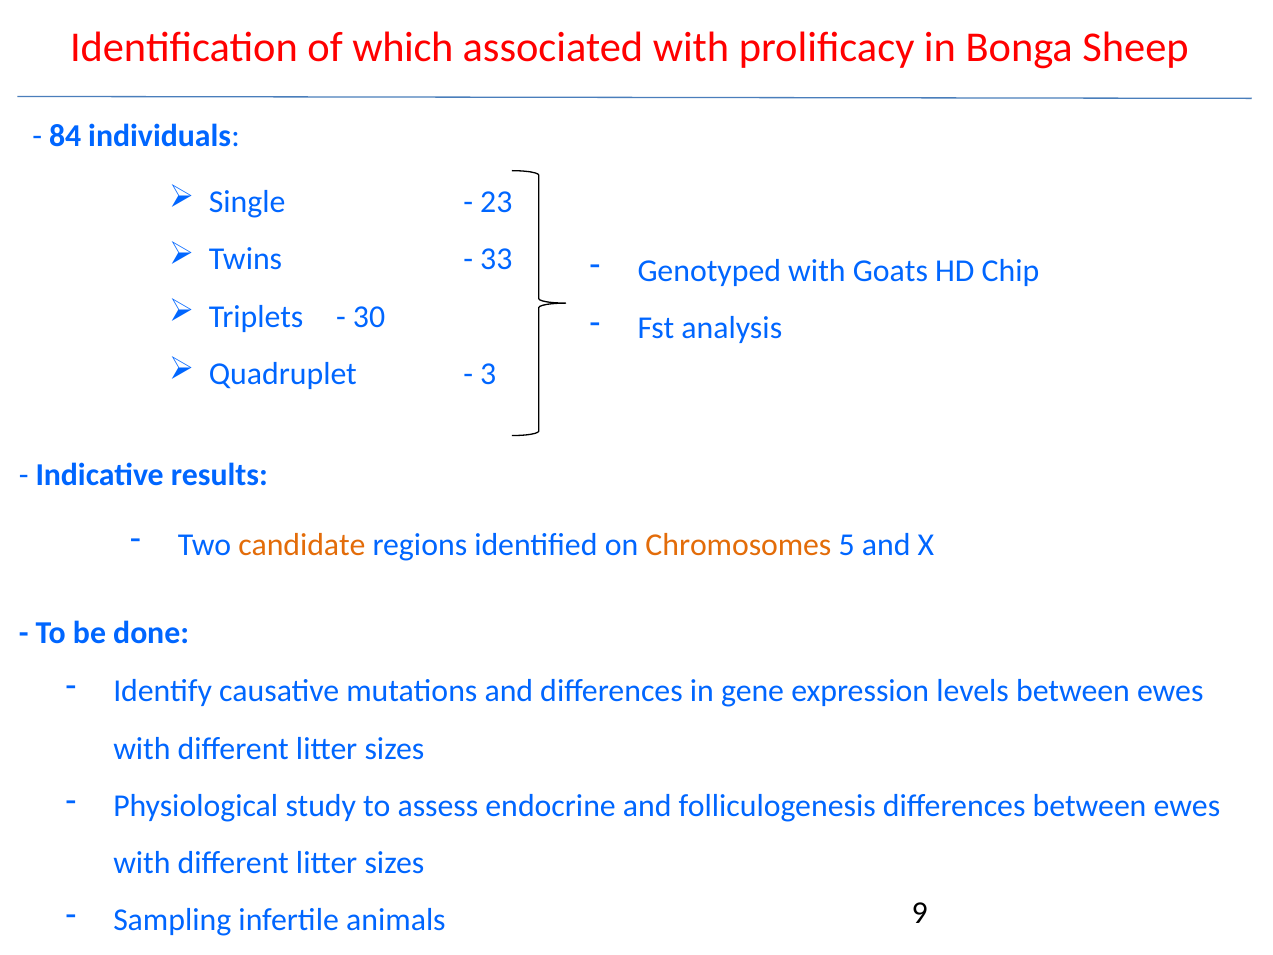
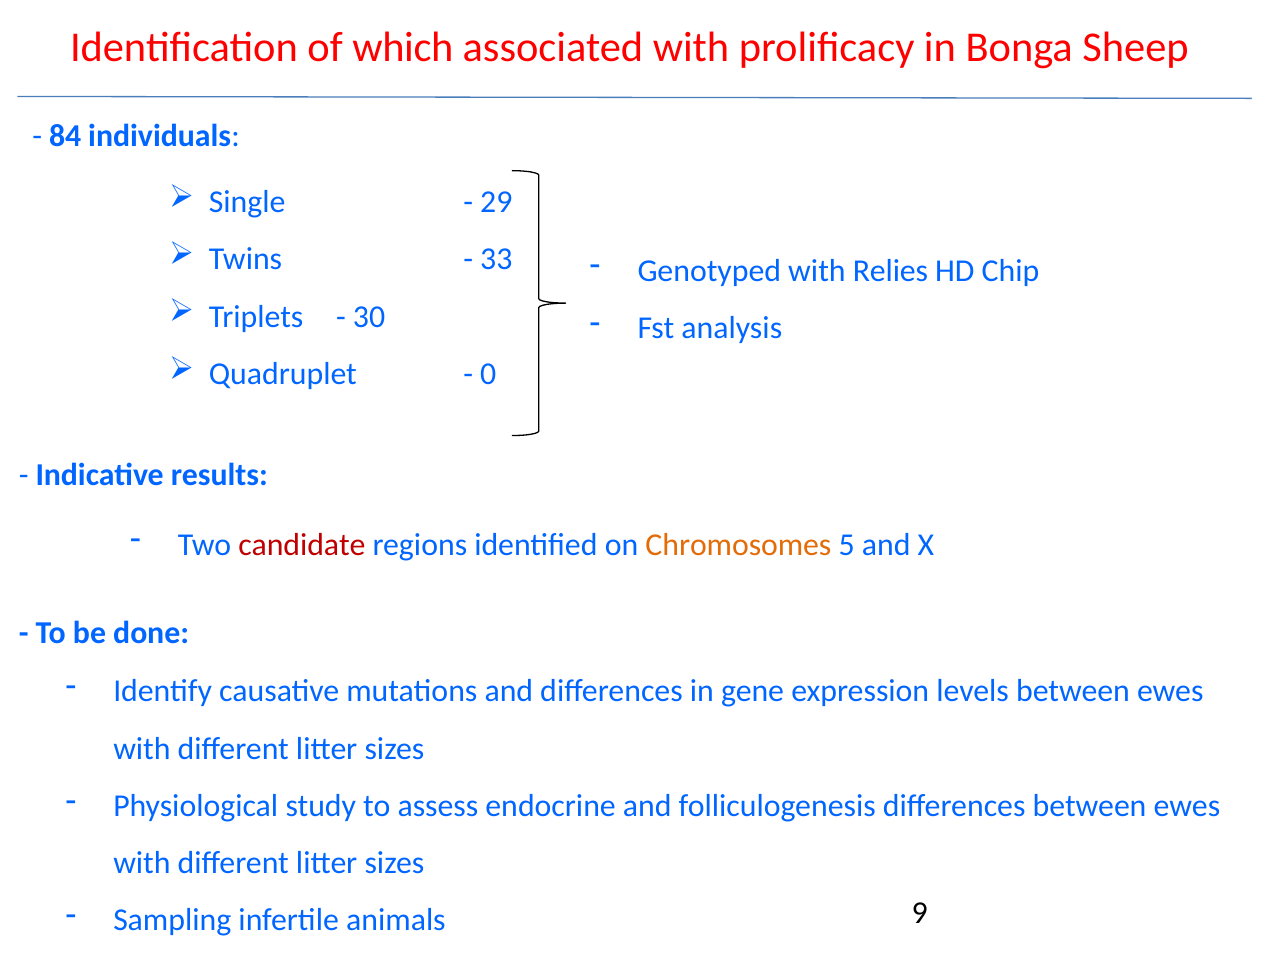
23: 23 -> 29 (496, 202)
Goats: Goats -> Relies (890, 271)
3: 3 -> 0 (488, 374)
candidate colour: orange -> red (302, 544)
